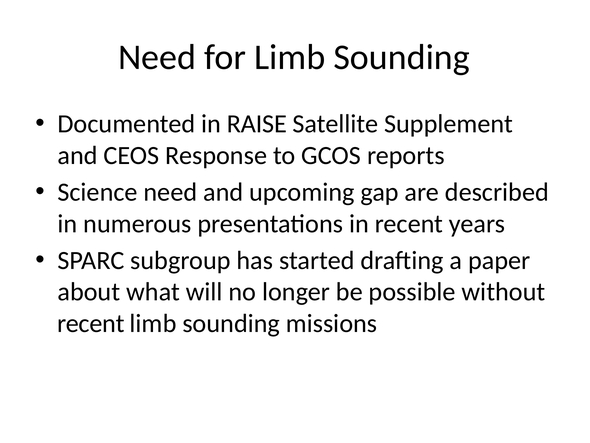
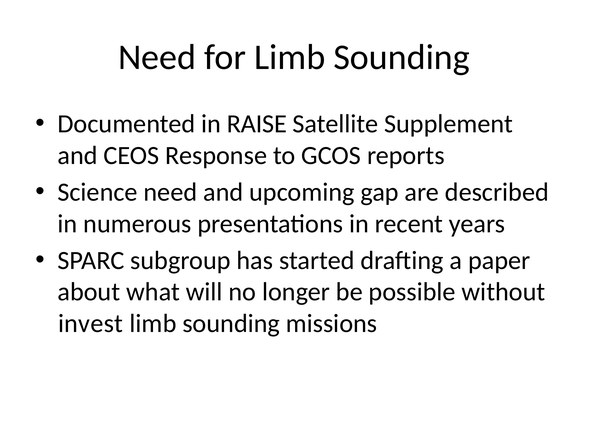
recent: recent -> invest (91, 323)
